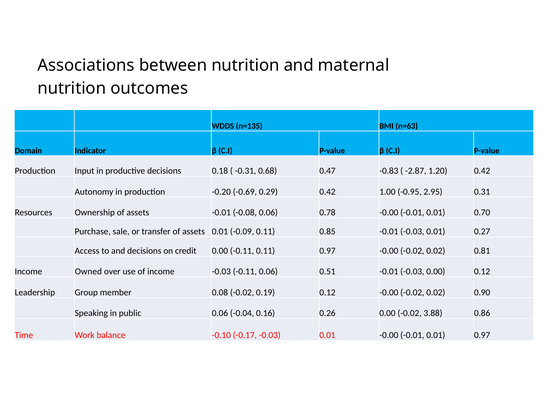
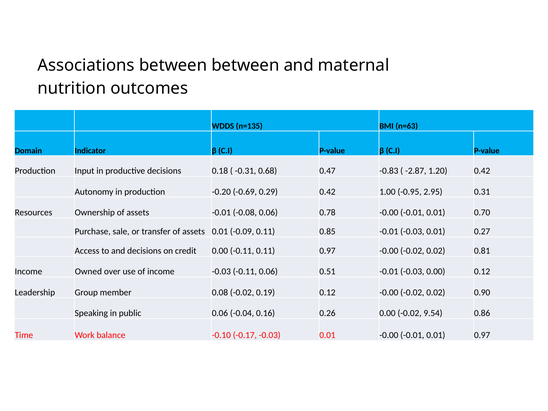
between nutrition: nutrition -> between (245, 65)
3.88: 3.88 -> 9.54 (433, 313)
